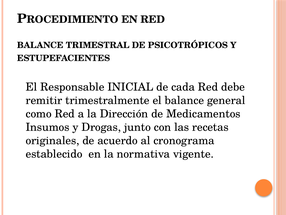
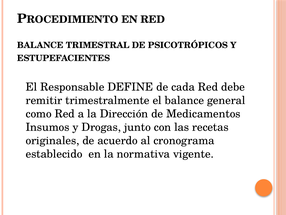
INICIAL: INICIAL -> DEFINE (130, 87)
